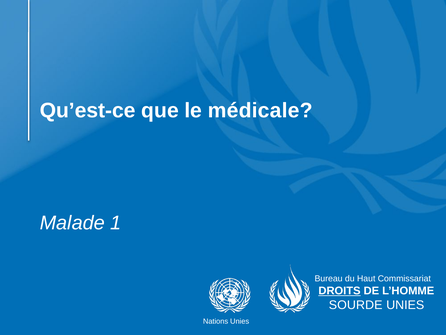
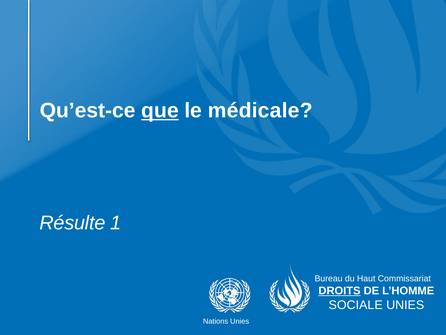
que underline: none -> present (160, 110)
Malade: Malade -> Résulte (72, 223)
SOURDE: SOURDE -> SOCIALE (356, 305)
